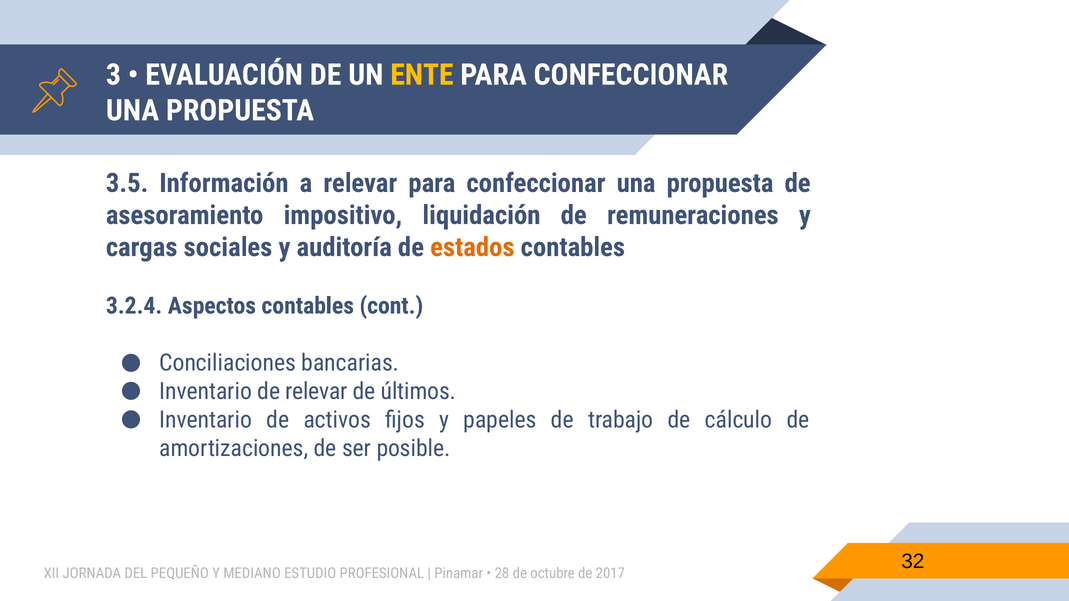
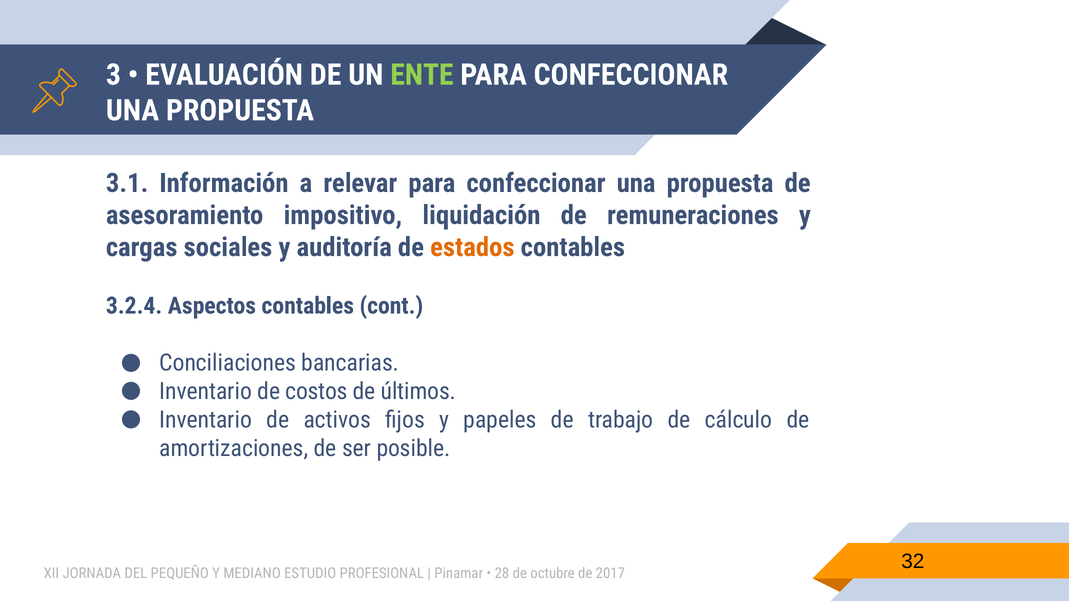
ENTE colour: yellow -> light green (422, 75)
3.5: 3.5 -> 3.1 (127, 183)
de relevar: relevar -> costos (316, 391)
